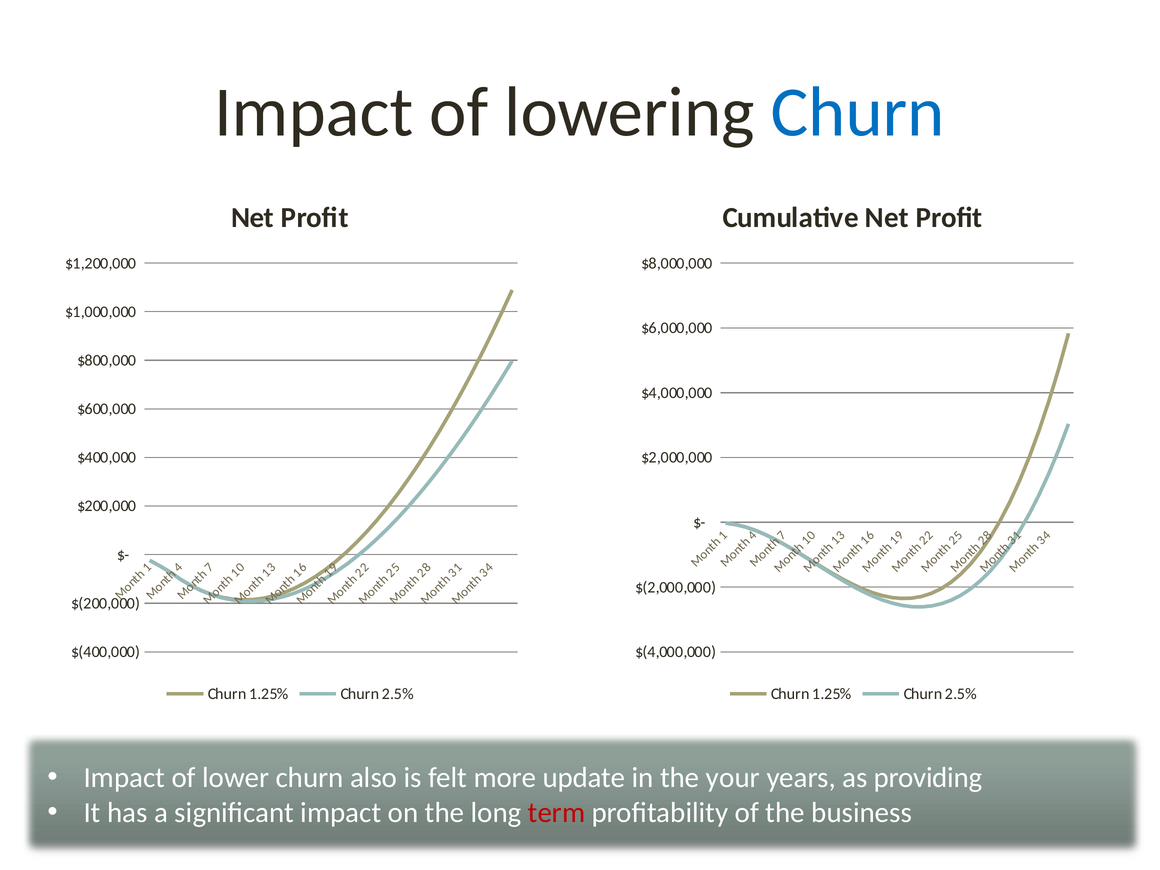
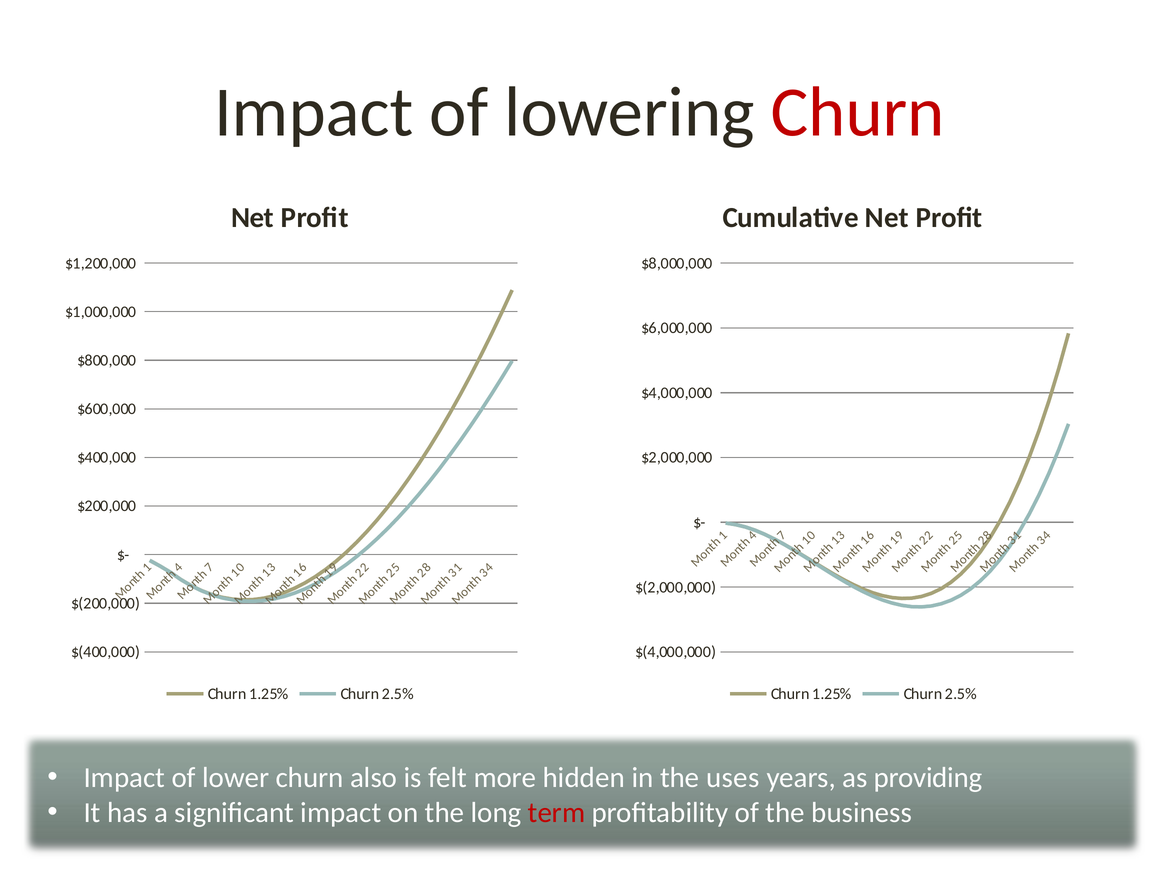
Churn colour: blue -> red (858, 112)
update: update -> hidden (584, 778)
your: your -> uses (733, 778)
